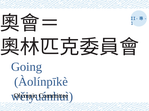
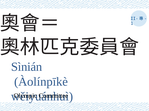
Going: Going -> Sìnián (27, 67)
